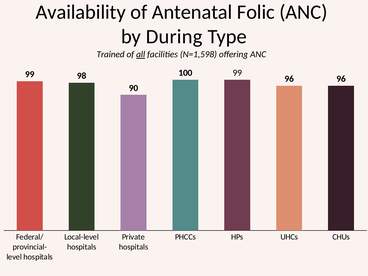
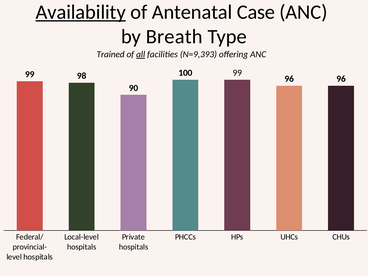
Availability underline: none -> present (81, 12)
Folic: Folic -> Case (256, 12)
During: During -> Breath (174, 37)
N=1,598: N=1,598 -> N=9,393 (198, 54)
